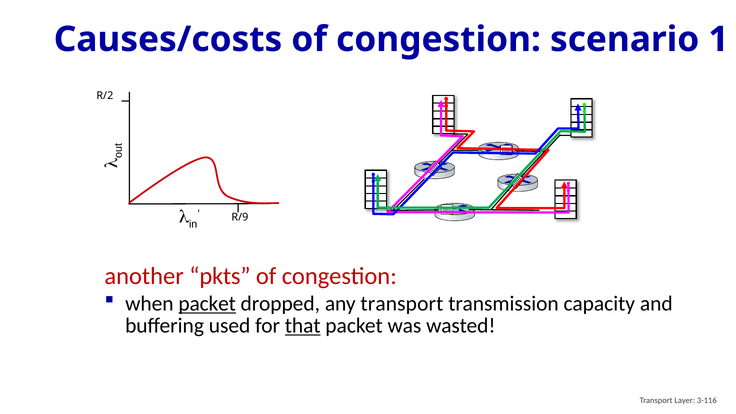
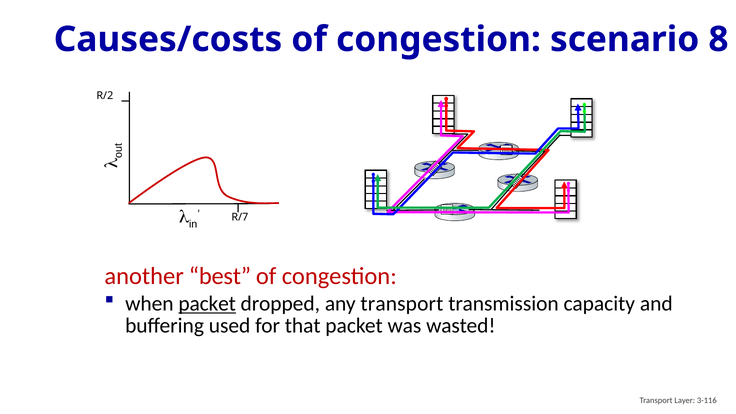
1: 1 -> 8 (718, 39)
R/9: R/9 -> R/7 (240, 217)
pkts: pkts -> best (220, 276)
that underline: present -> none (303, 326)
